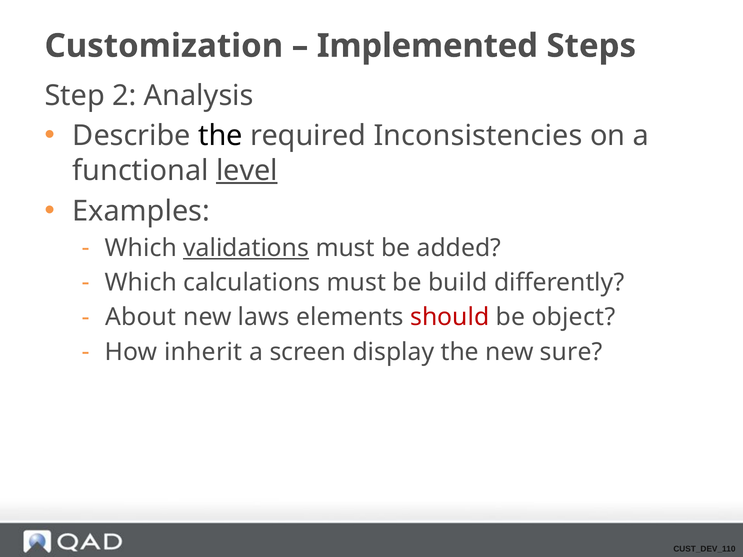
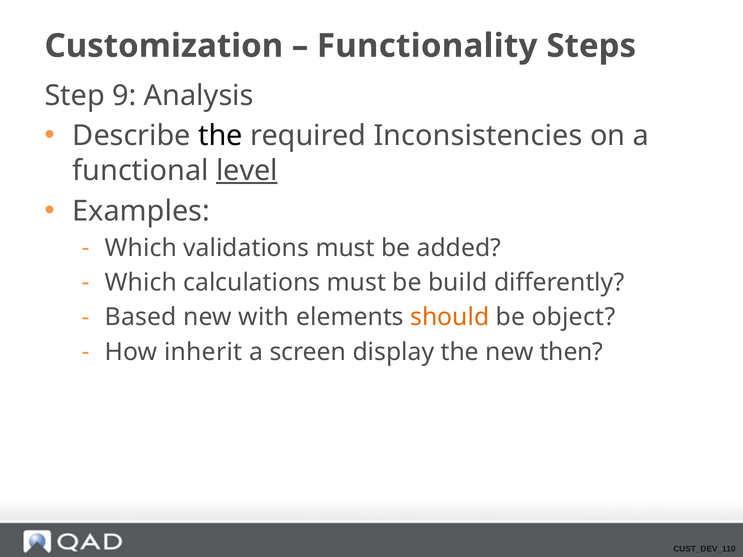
Implemented: Implemented -> Functionality (427, 46)
2: 2 -> 9 (124, 96)
validations underline: present -> none (246, 248)
About: About -> Based (141, 317)
laws: laws -> with (264, 317)
should colour: red -> orange (450, 317)
sure: sure -> then (571, 352)
